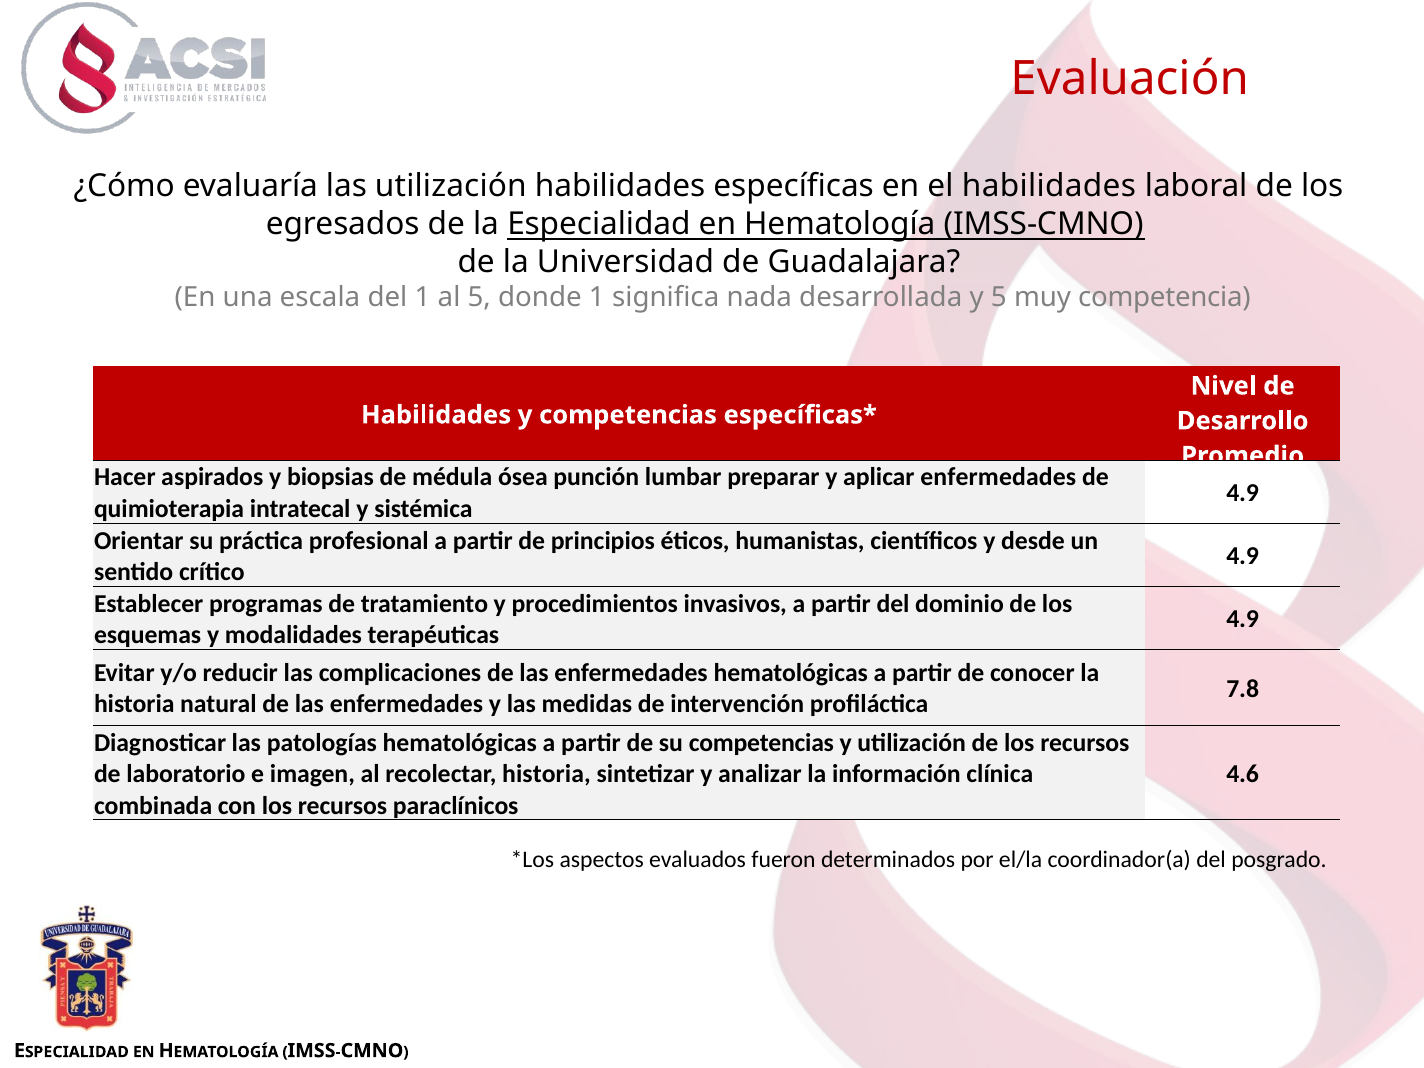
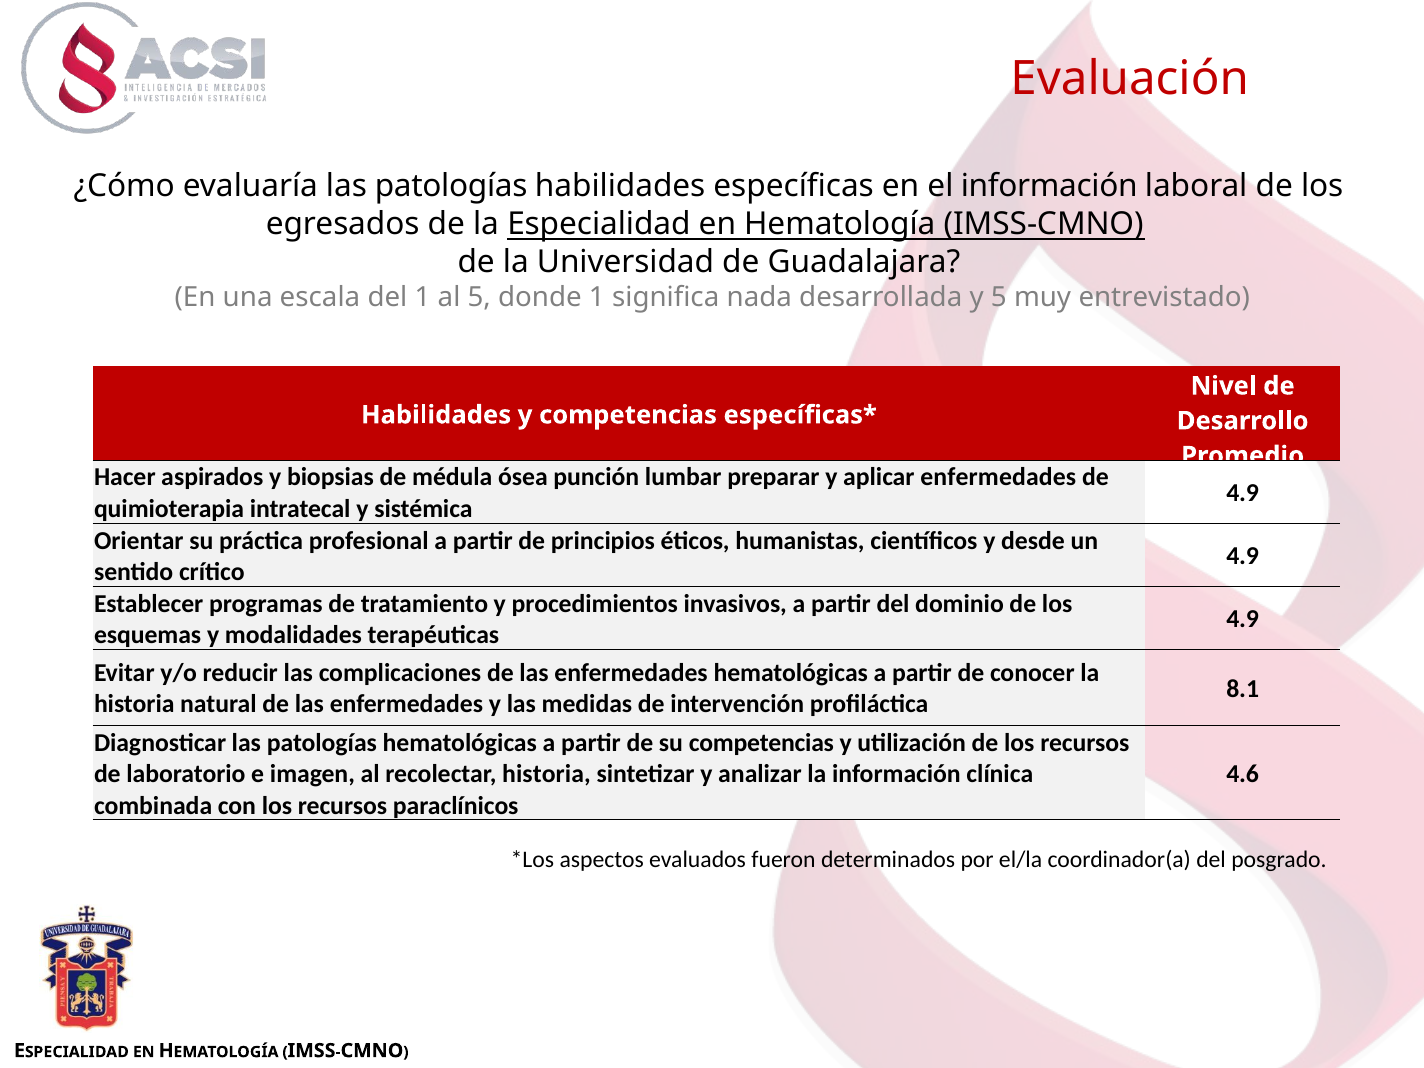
evaluaría las utilización: utilización -> patologías (451, 186)
el habilidades: habilidades -> información (1049, 186)
competencia: competencia -> entrevistado (1164, 298)
7.8: 7.8 -> 8.1 (1243, 689)
